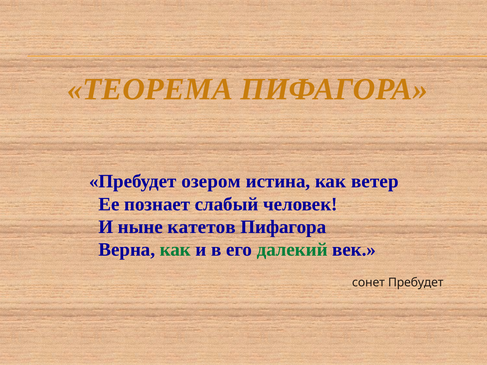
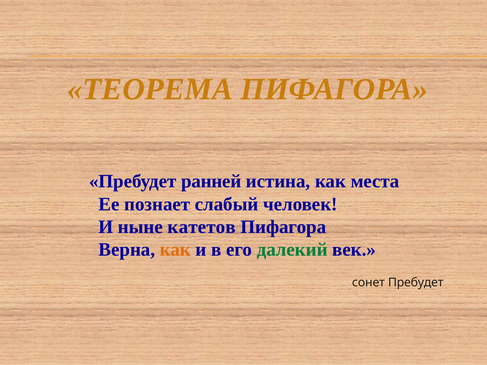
озером: озером -> ранней (211, 182)
ветер: ветер -> места (375, 182)
как colour: green -> orange (175, 250)
